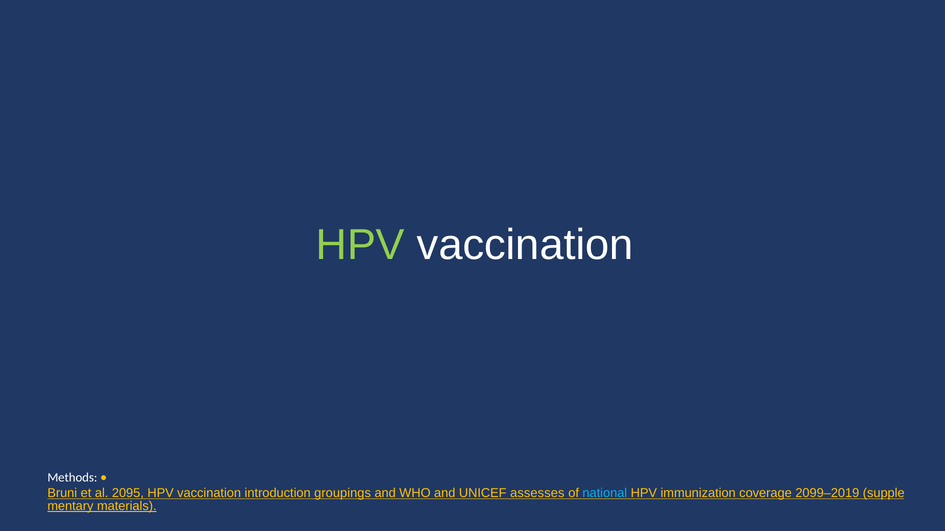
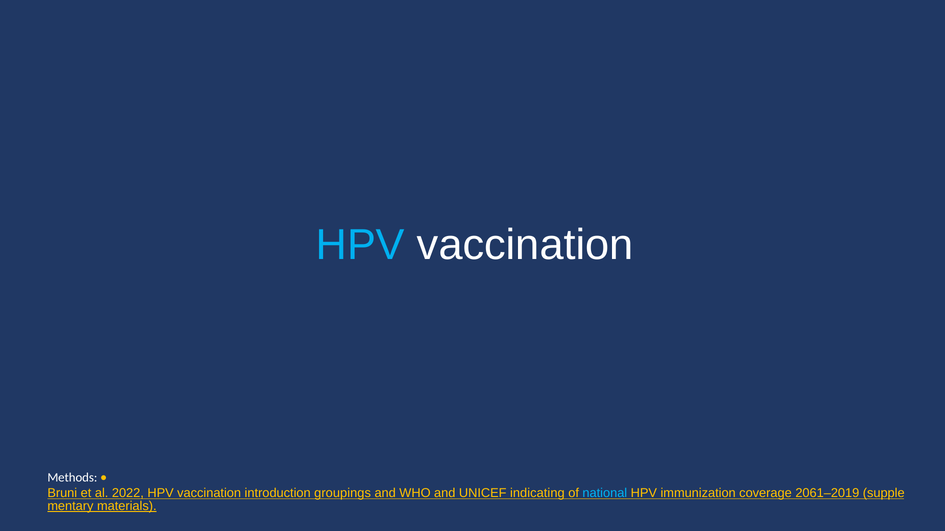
HPV colour: light green -> light blue (360, 245)
2095: 2095 -> 2022 (128, 494)
assesses: assesses -> indicating (537, 494)
2099–2019: 2099–2019 -> 2061–2019 (827, 494)
